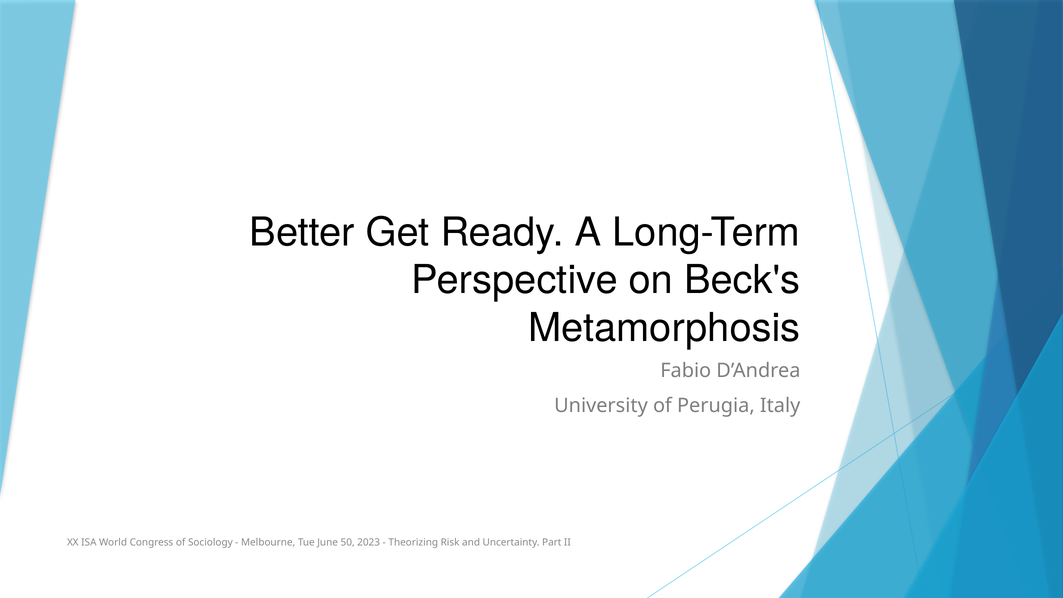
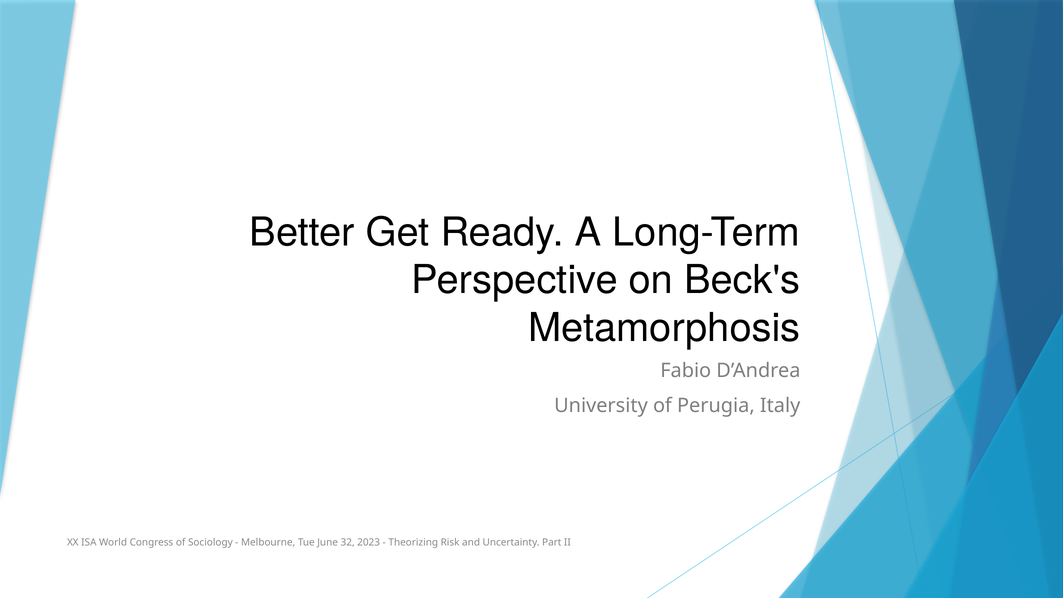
50: 50 -> 32 (348, 543)
